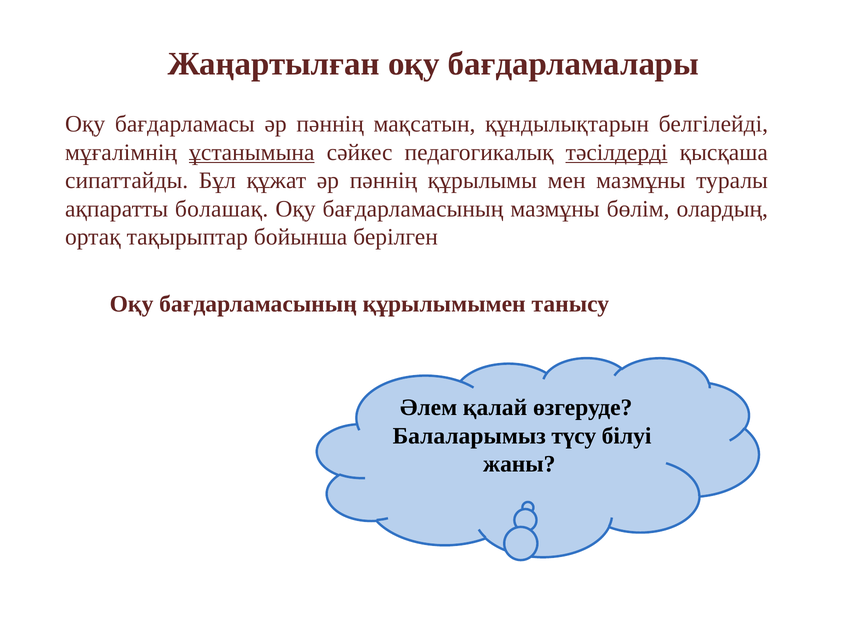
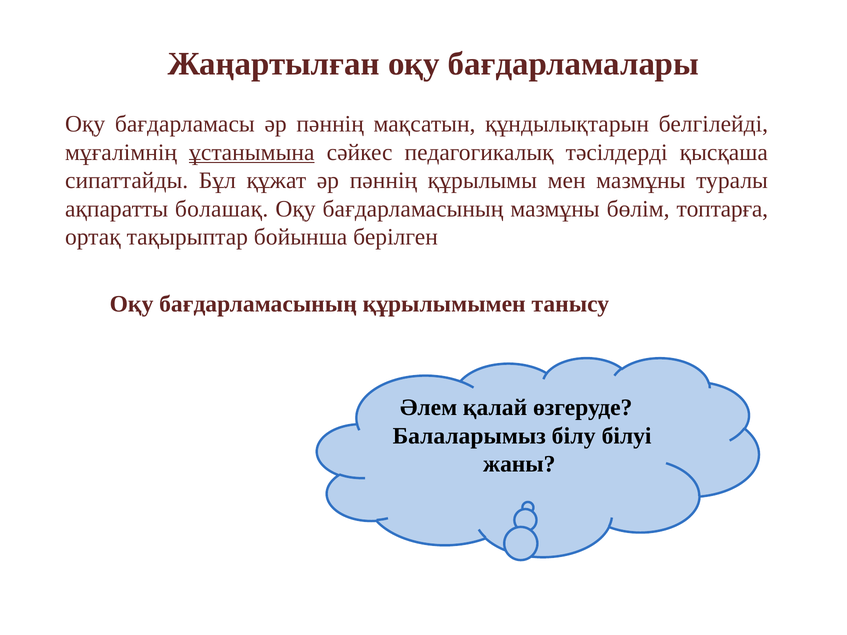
тәсілдерді underline: present -> none (617, 152)
олардың: олардың -> топтарға (722, 209)
түсу: түсу -> білу (574, 436)
